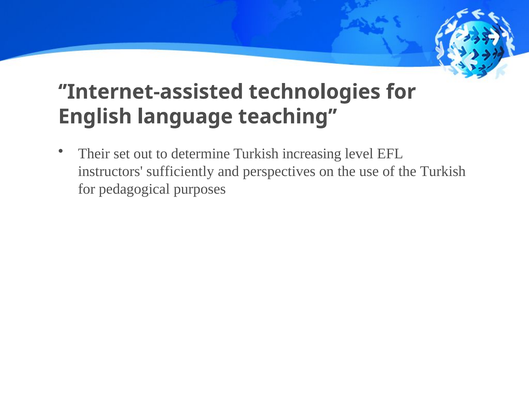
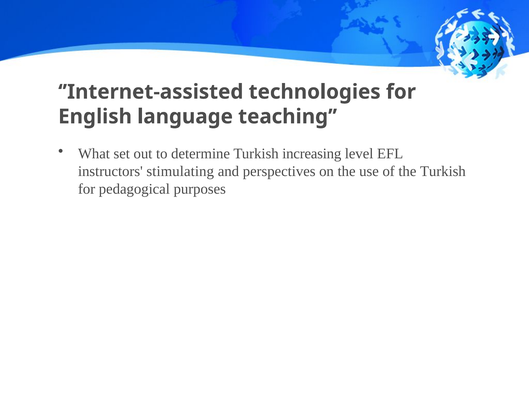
Their: Their -> What (94, 154)
sufficiently: sufficiently -> stimulating (180, 171)
